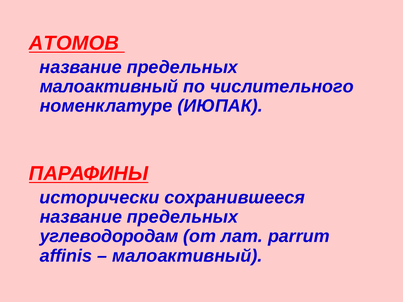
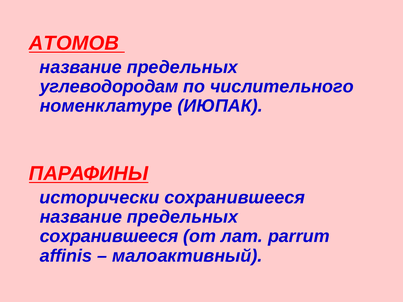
малоактивный: малоактивный -> углеводородам (109, 87)
углеводородам: углеводородам -> сохранившееся (109, 237)
